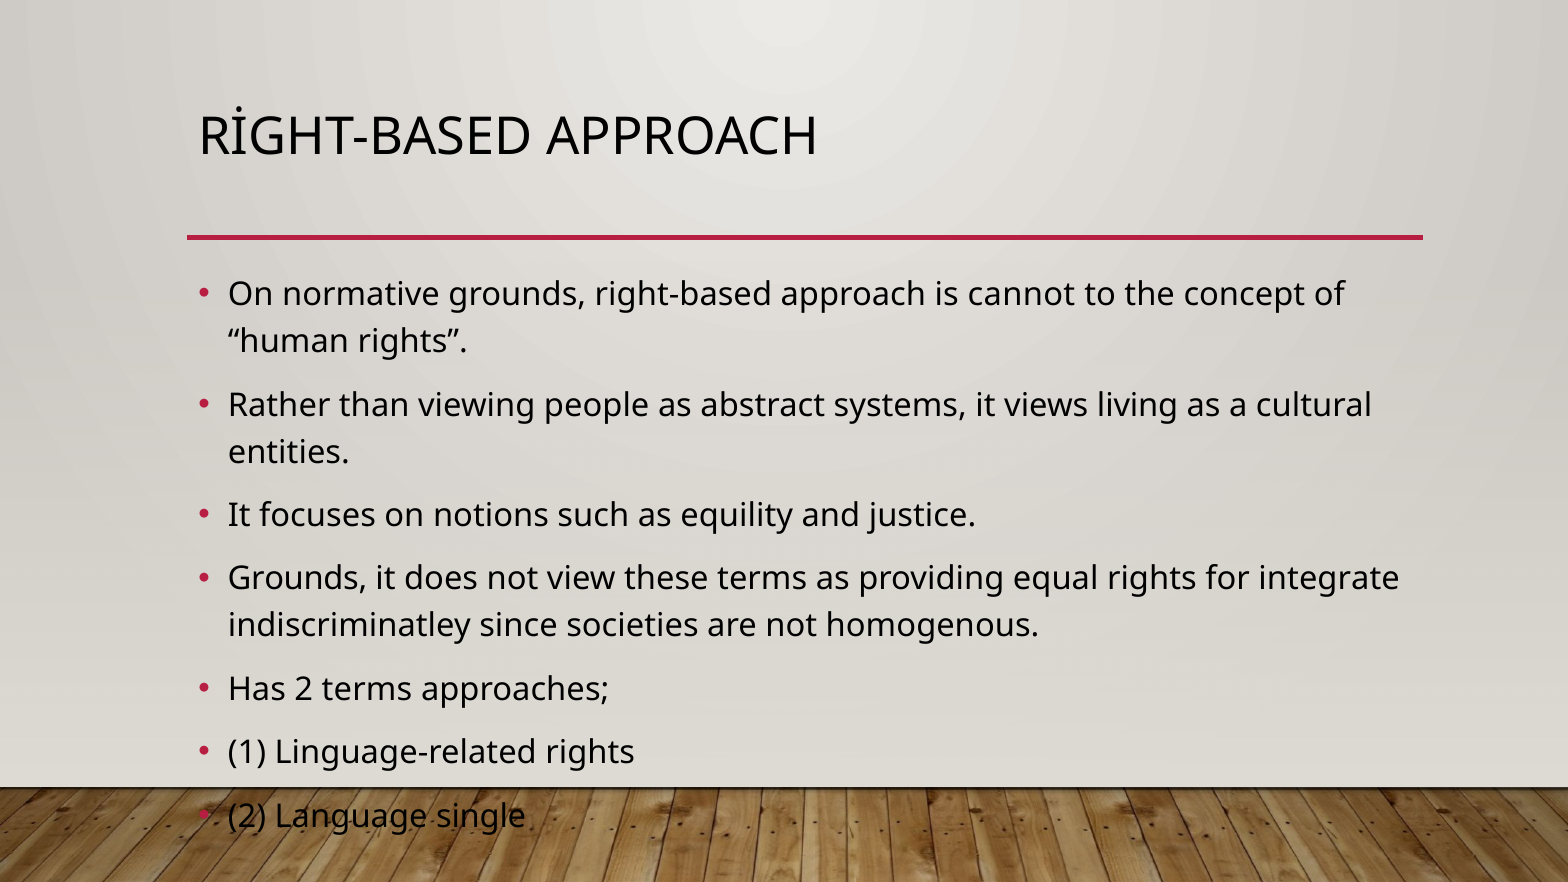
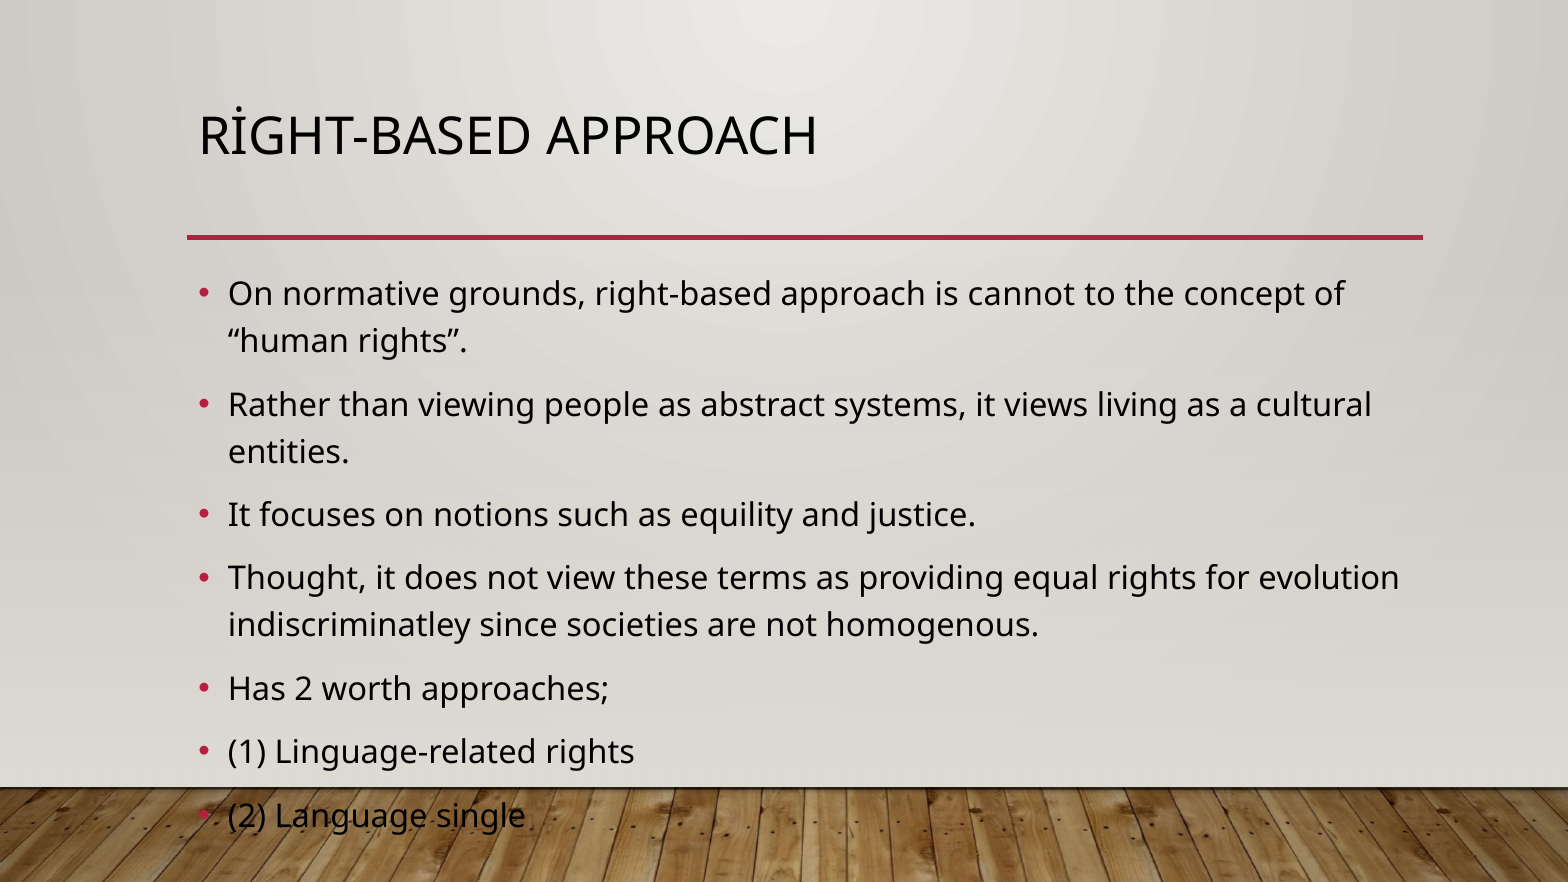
Grounds: Grounds -> Thought (297, 579)
integrate: integrate -> evolution (1329, 579)
2 terms: terms -> worth (367, 689)
